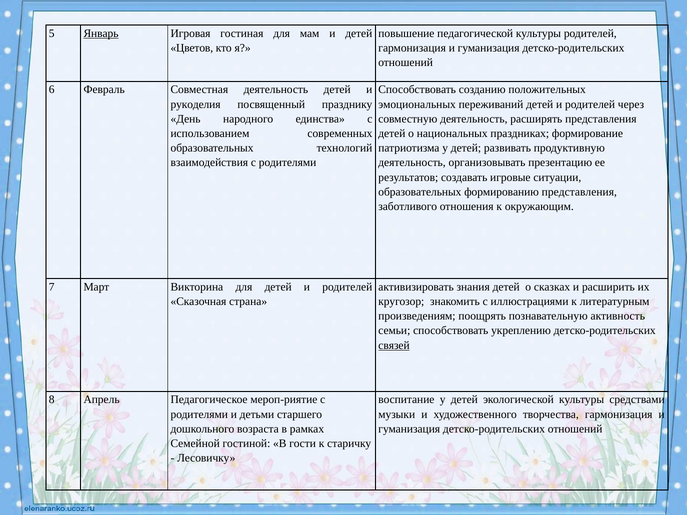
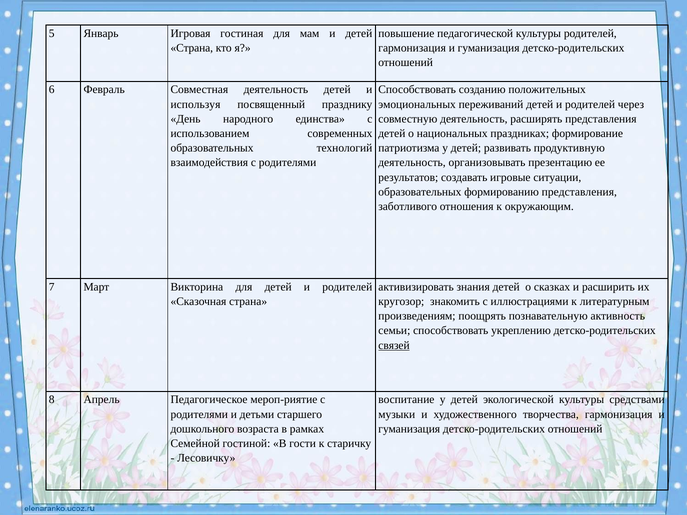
Январь underline: present -> none (101, 33)
Цветов: Цветов -> Страна (192, 48)
рукоделия: рукоделия -> используя (195, 104)
